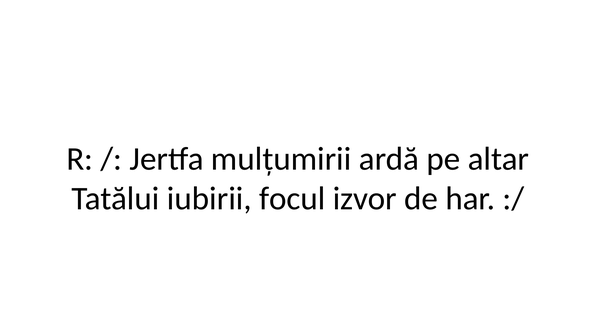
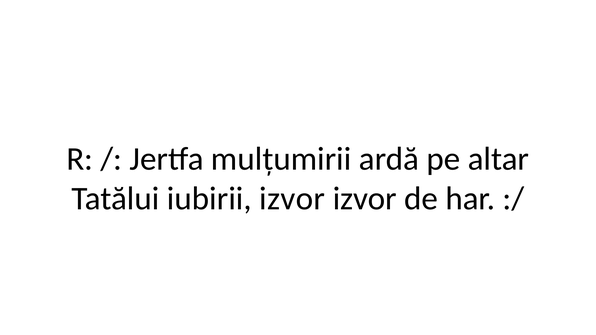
iubirii focul: focul -> izvor (292, 199)
